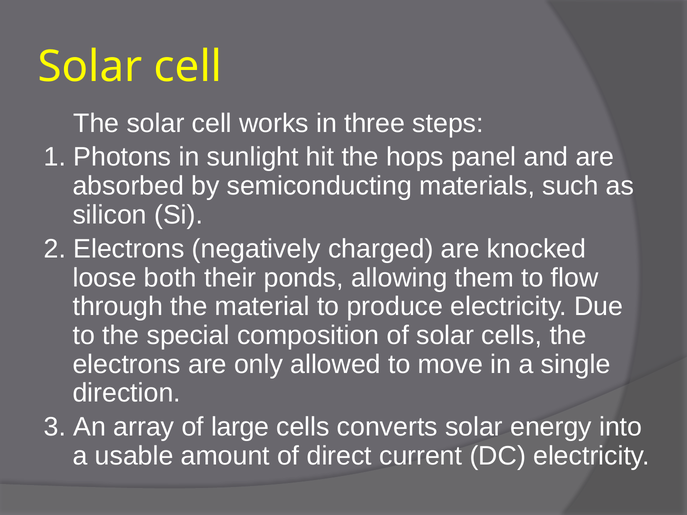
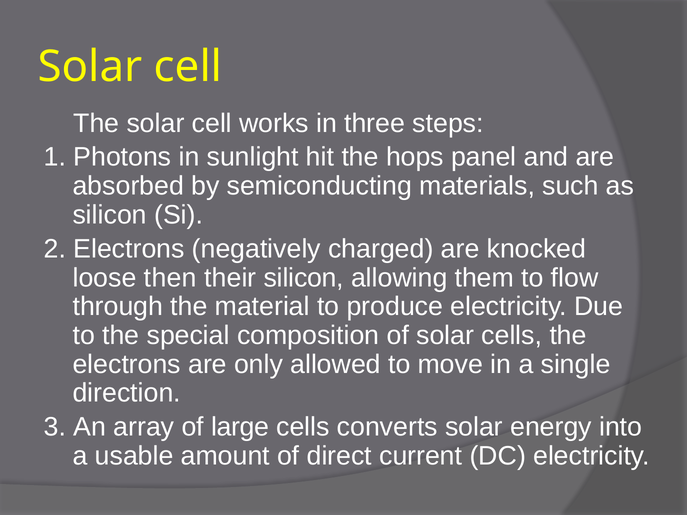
both: both -> then (170, 278)
their ponds: ponds -> silicon (304, 278)
